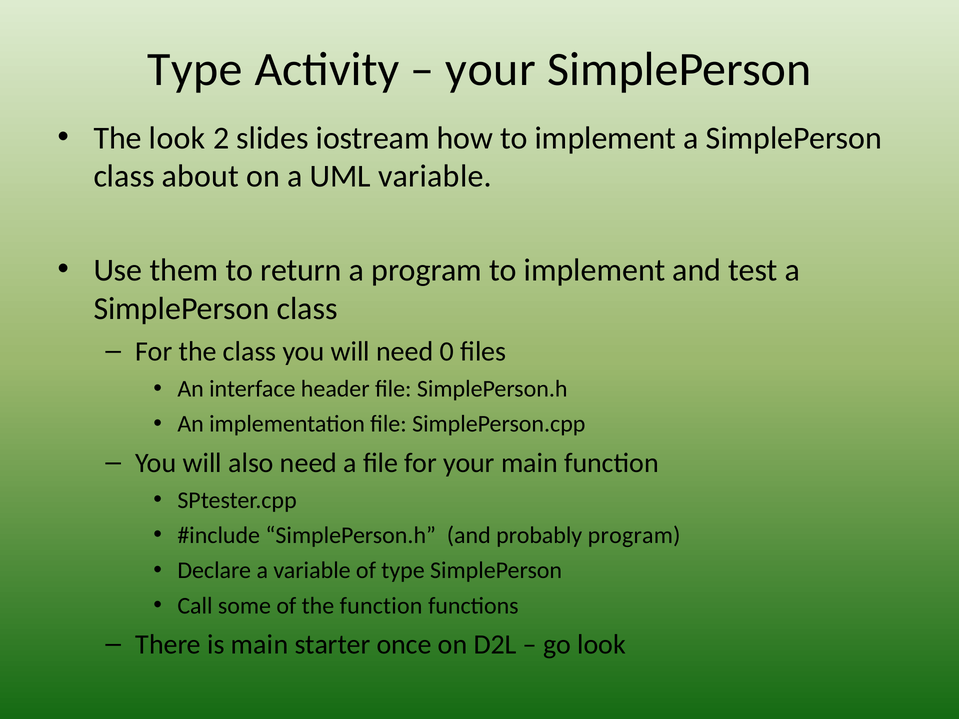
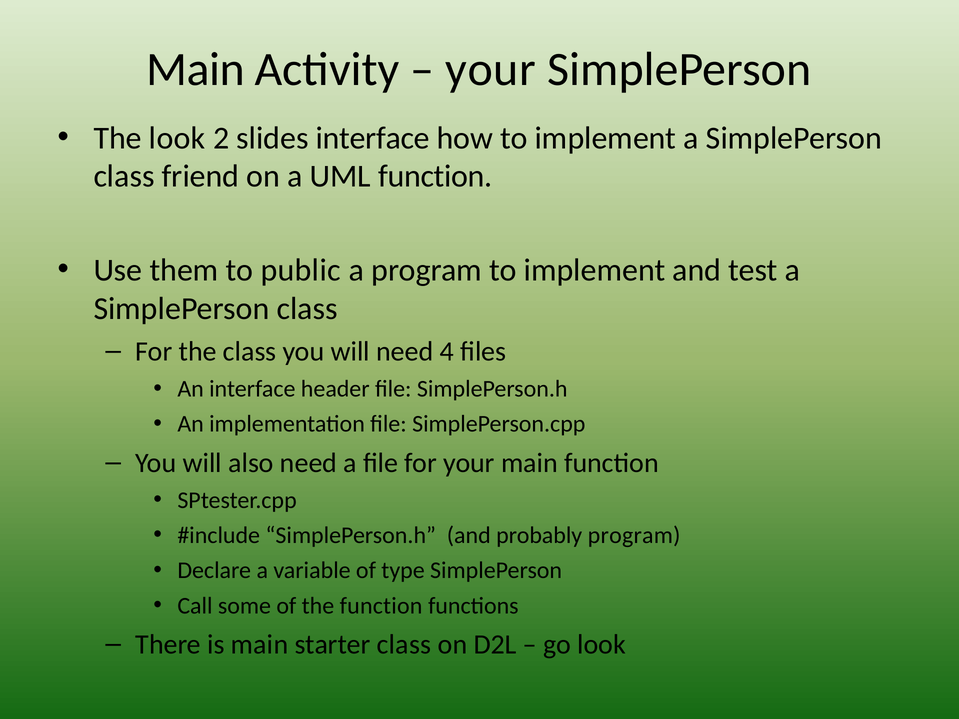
Type: Type -> Main (195, 70)
slides iostream: iostream -> interface (373, 138)
about: about -> friend (200, 176)
UML variable: variable -> function (435, 176)
return: return -> public (301, 270)
0: 0 -> 4 (447, 352)
starter once: once -> class (404, 645)
